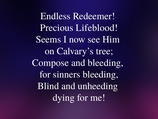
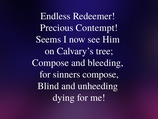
Lifeblood: Lifeblood -> Contempt (97, 28)
sinners bleeding: bleeding -> compose (101, 74)
